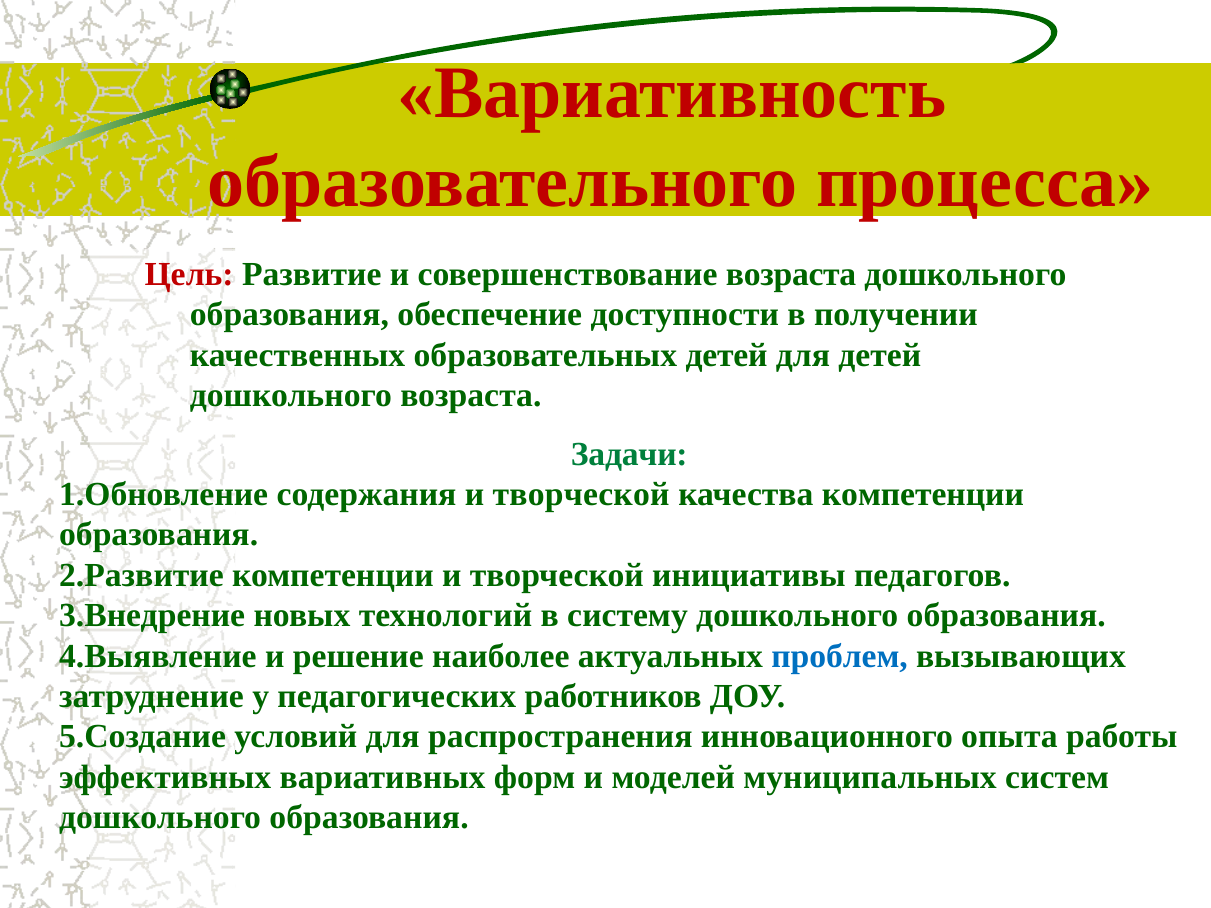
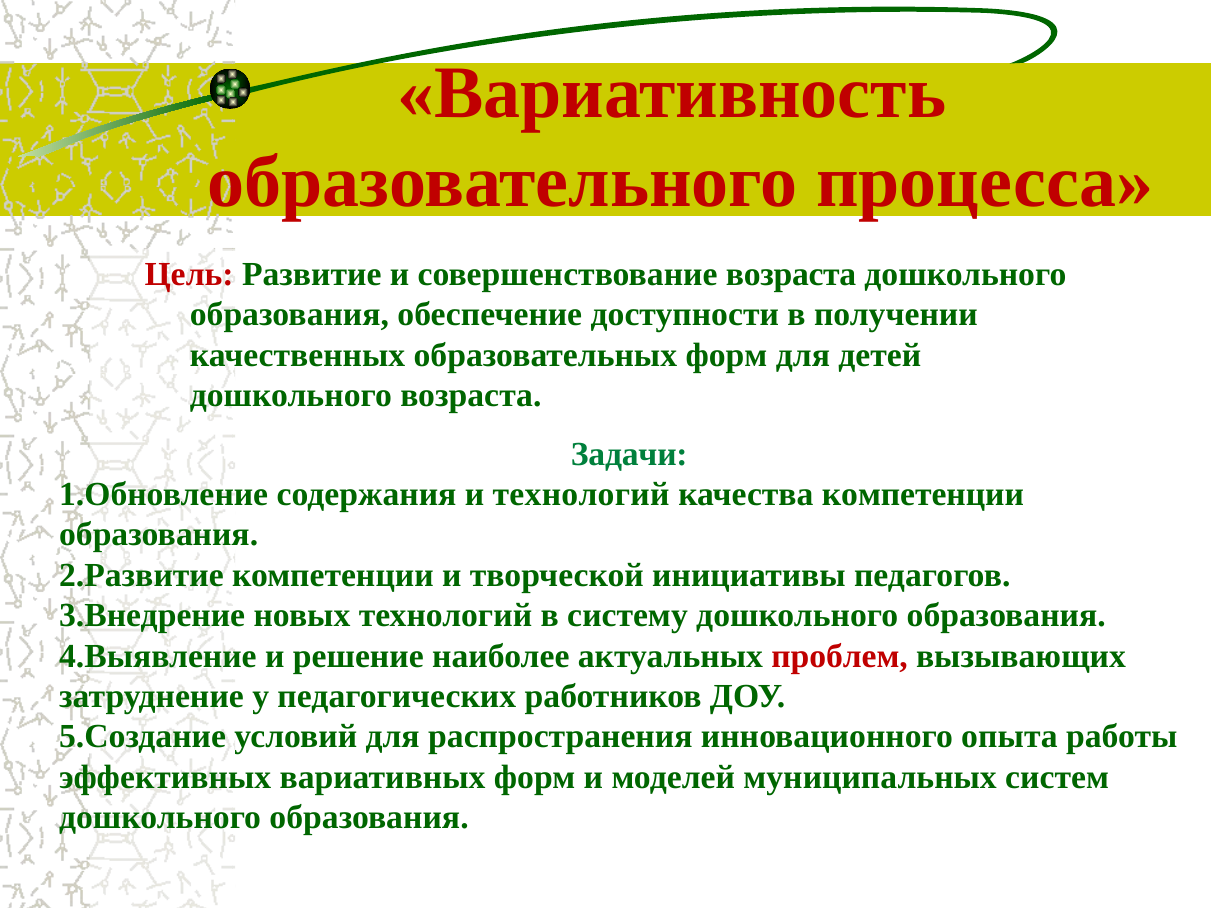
образовательных детей: детей -> форм (726, 355)
содержания и творческой: творческой -> технологий (581, 495)
проблем colour: blue -> red (840, 656)
